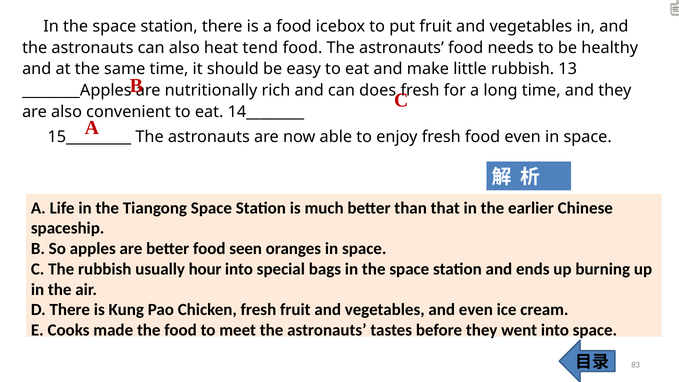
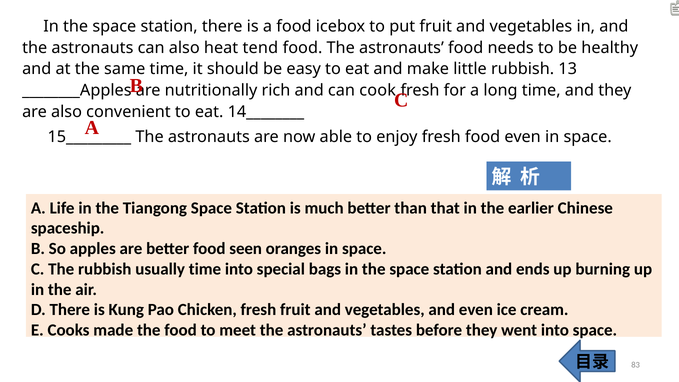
does: does -> cook (378, 91)
usually hour: hour -> time (205, 269)
